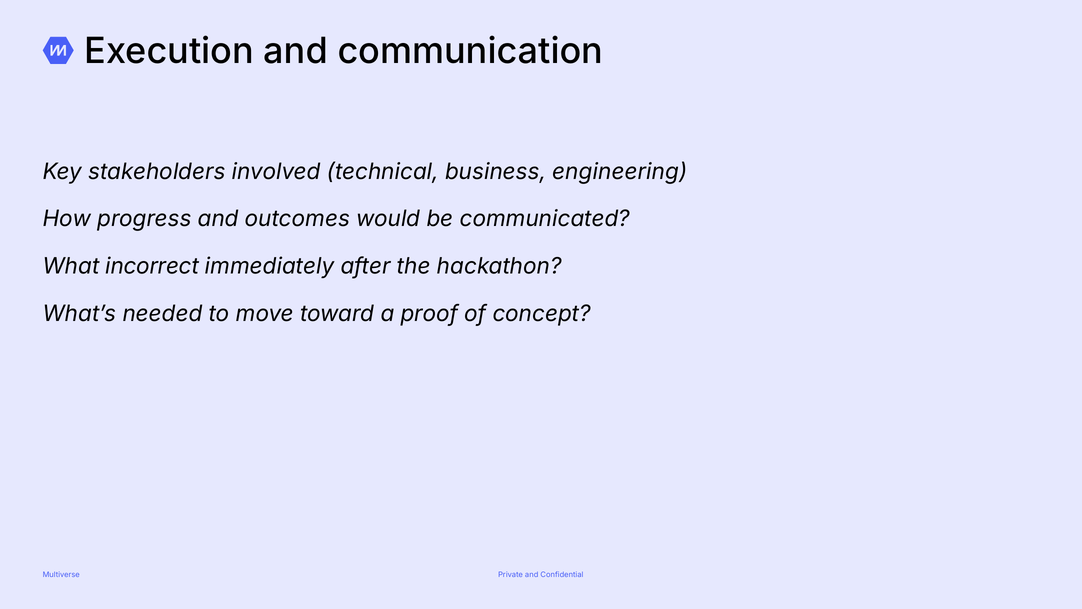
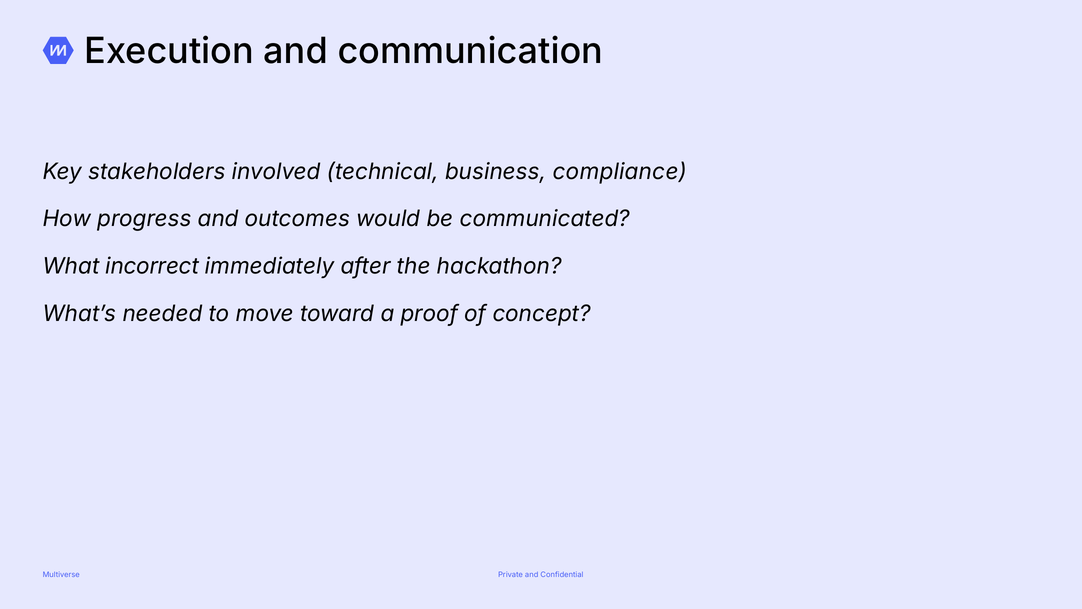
engineering: engineering -> compliance (620, 172)
